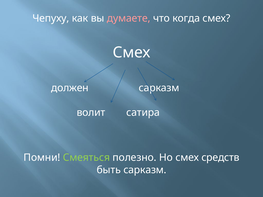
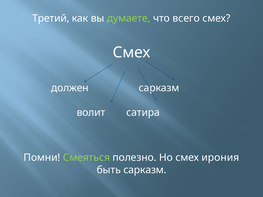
Чепуху: Чепуху -> Третий (51, 18)
думаете colour: pink -> light green (129, 18)
когда: когда -> всего (186, 18)
средств: средств -> ирония (220, 158)
